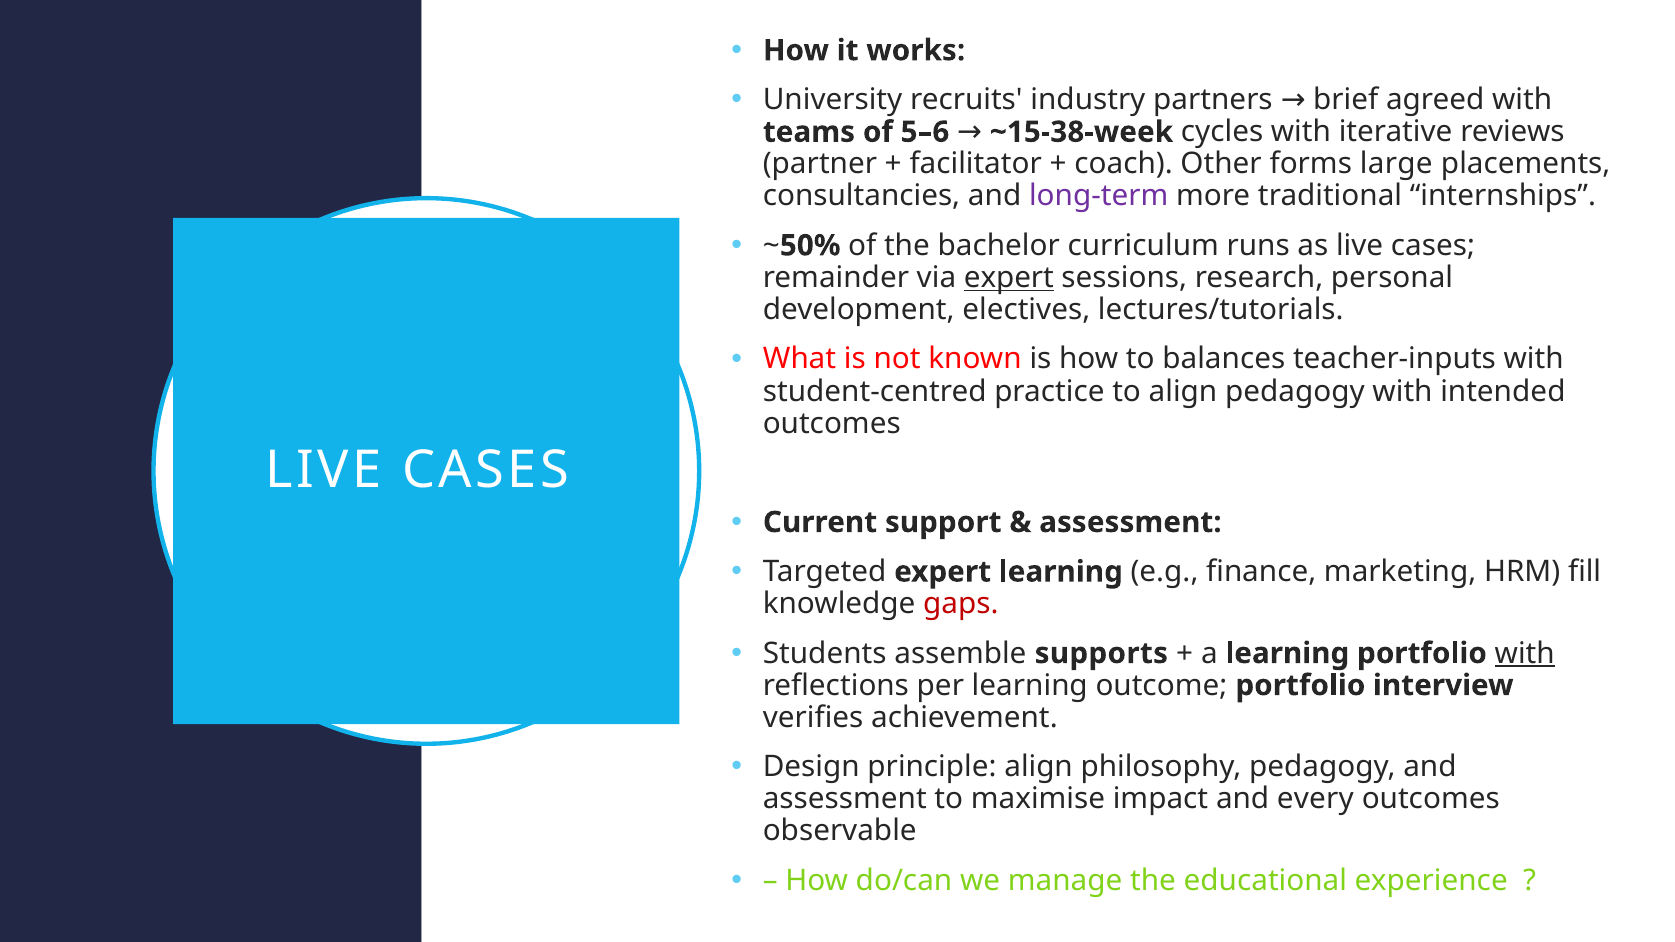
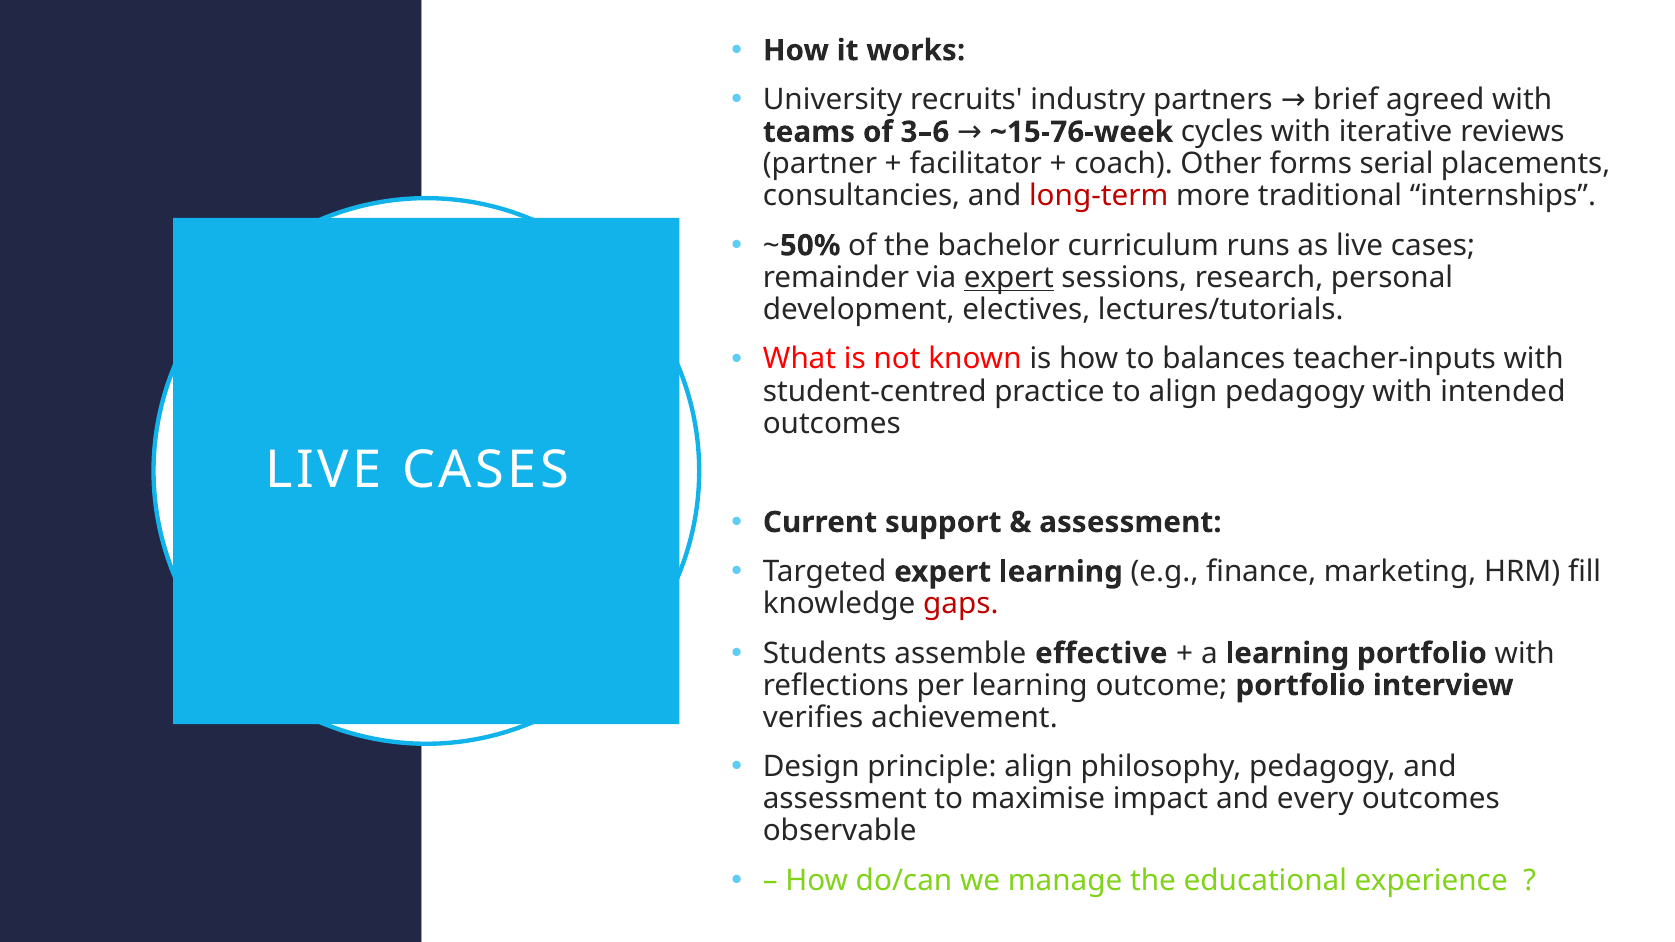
5–6: 5–6 -> 3–6 (925, 132)
~15-38-week: ~15-38-week -> ~15-76-week (1081, 132)
large: large -> serial (1397, 164)
long-term colour: purple -> red (1099, 196)
supports: supports -> effective (1101, 653)
with underline: present -> none (1525, 653)
